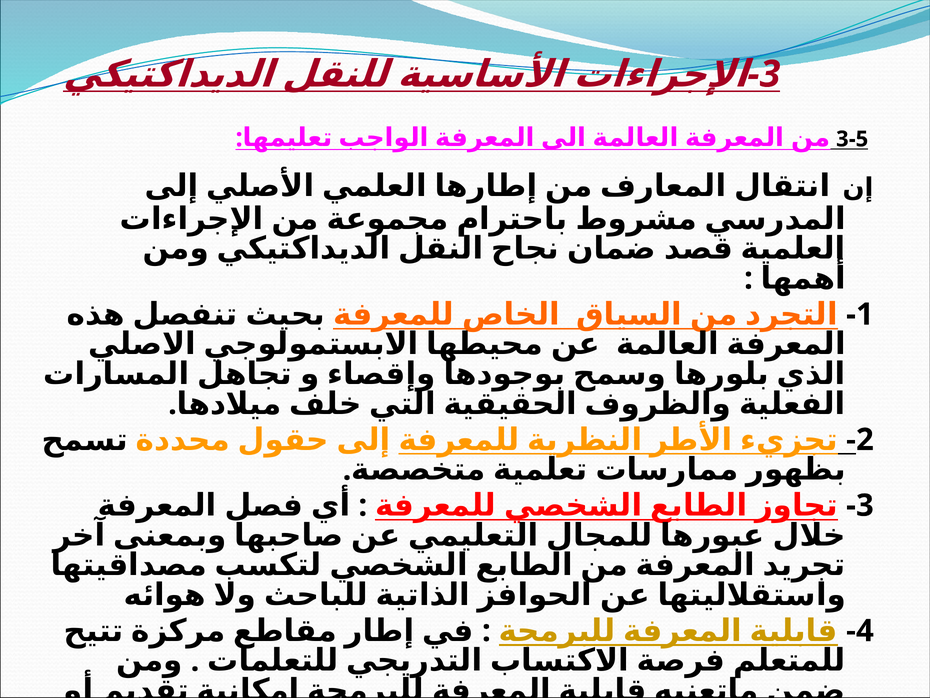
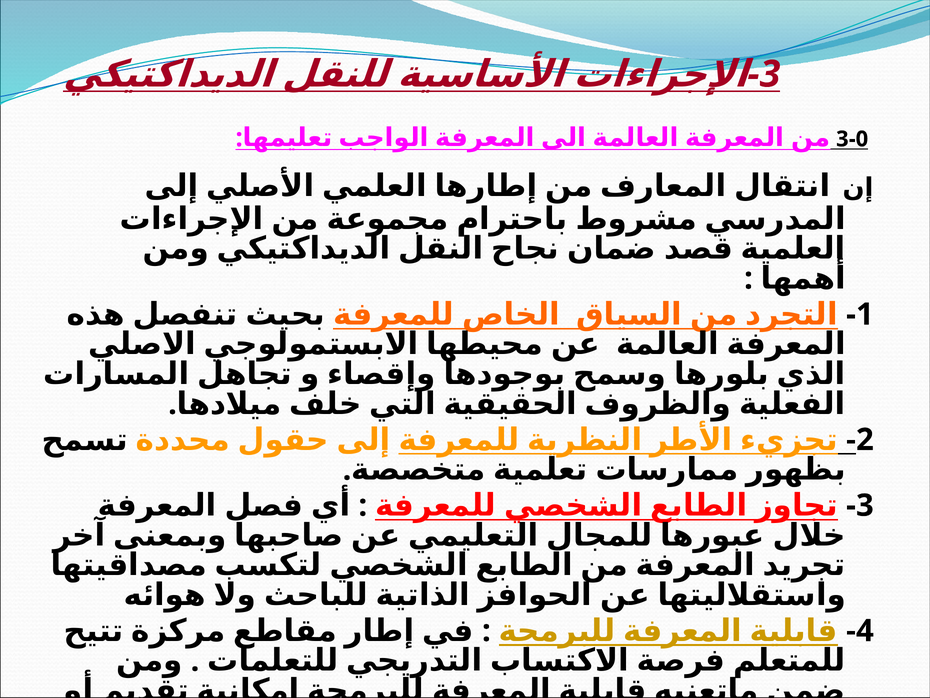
3-5: 3-5 -> 3-0 (852, 139)
